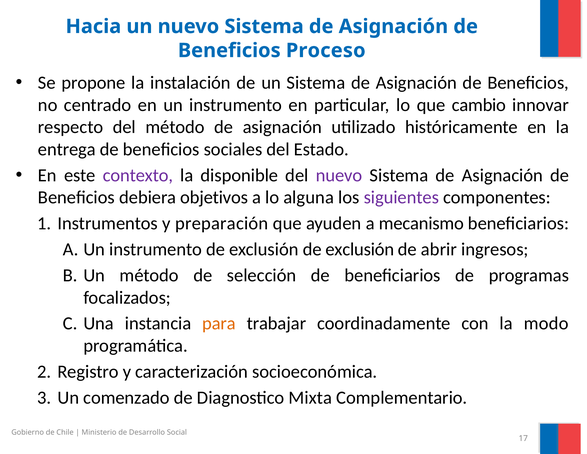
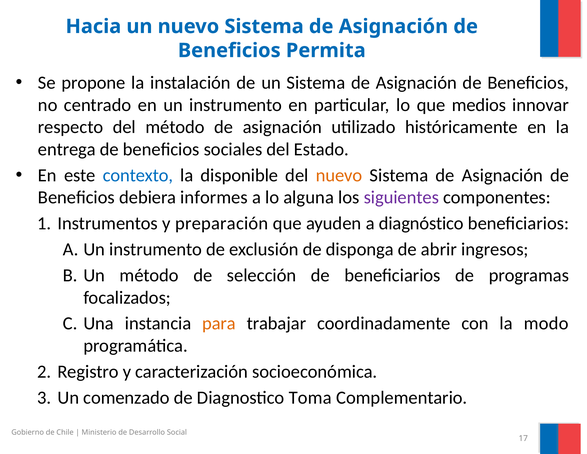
Proceso: Proceso -> Permita (326, 51)
cambio: cambio -> medios (479, 105)
contexto colour: purple -> blue (138, 175)
nuevo colour: purple -> orange (339, 175)
objetivos: objetivos -> informes (214, 198)
mecanismo: mecanismo -> diagnóstico (421, 224)
exclusión de exclusión: exclusión -> disponga (360, 250)
Mixta: Mixta -> Toma (310, 398)
